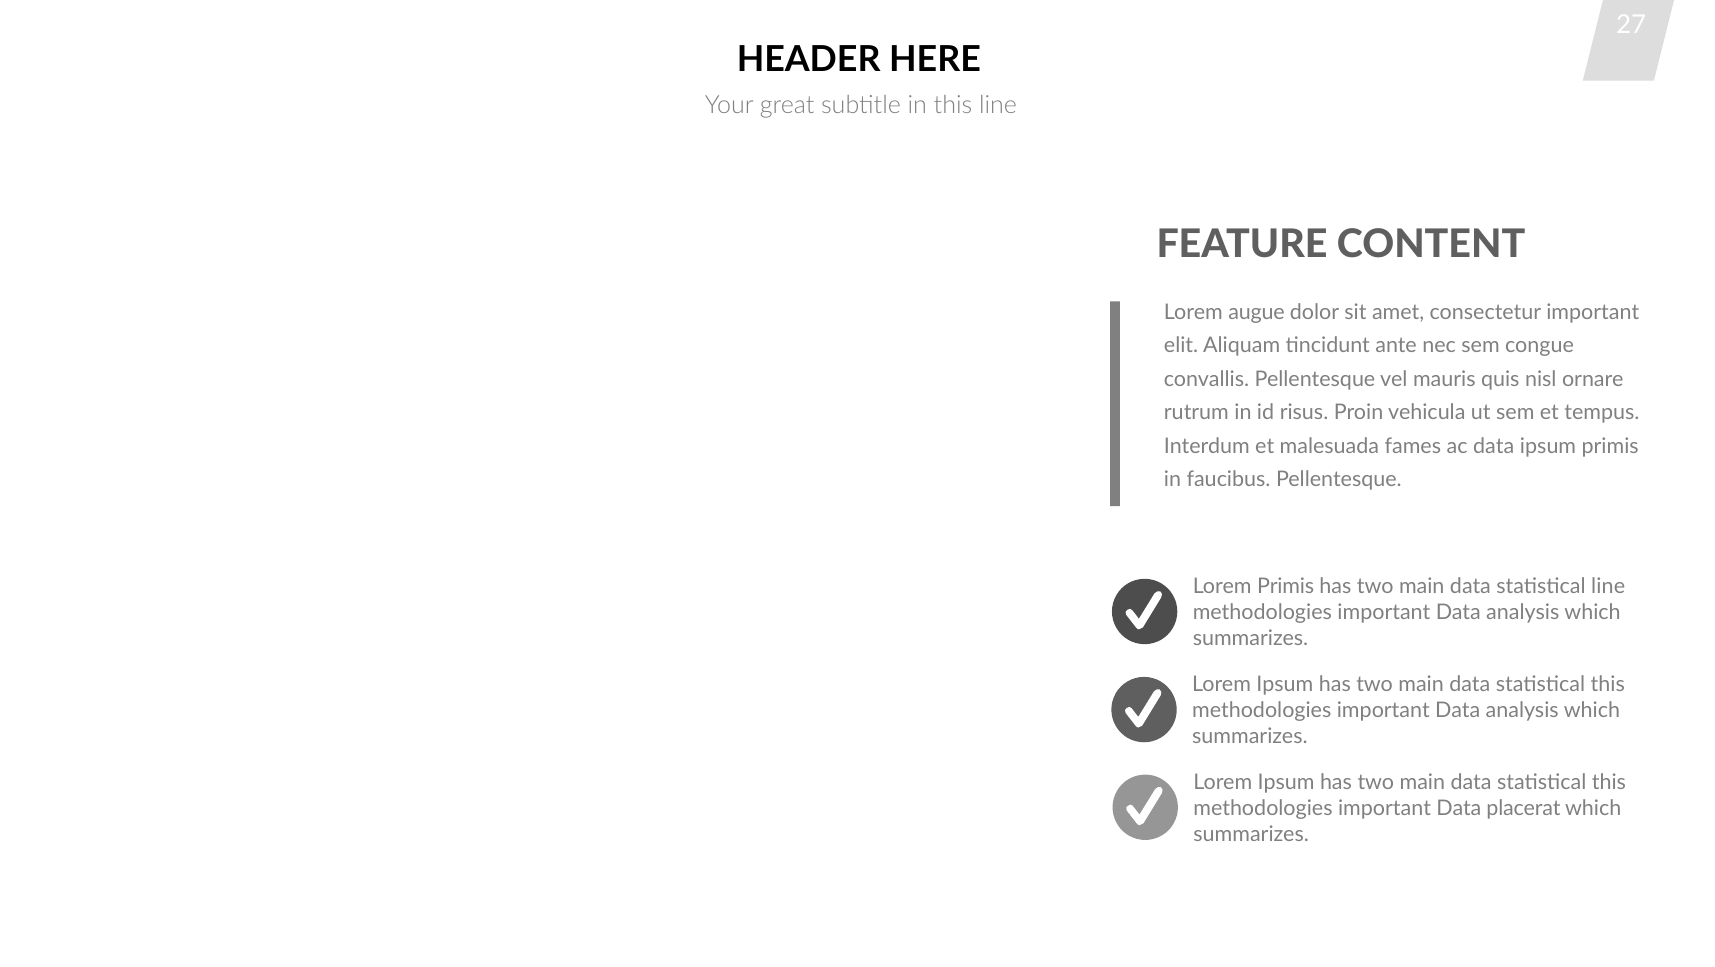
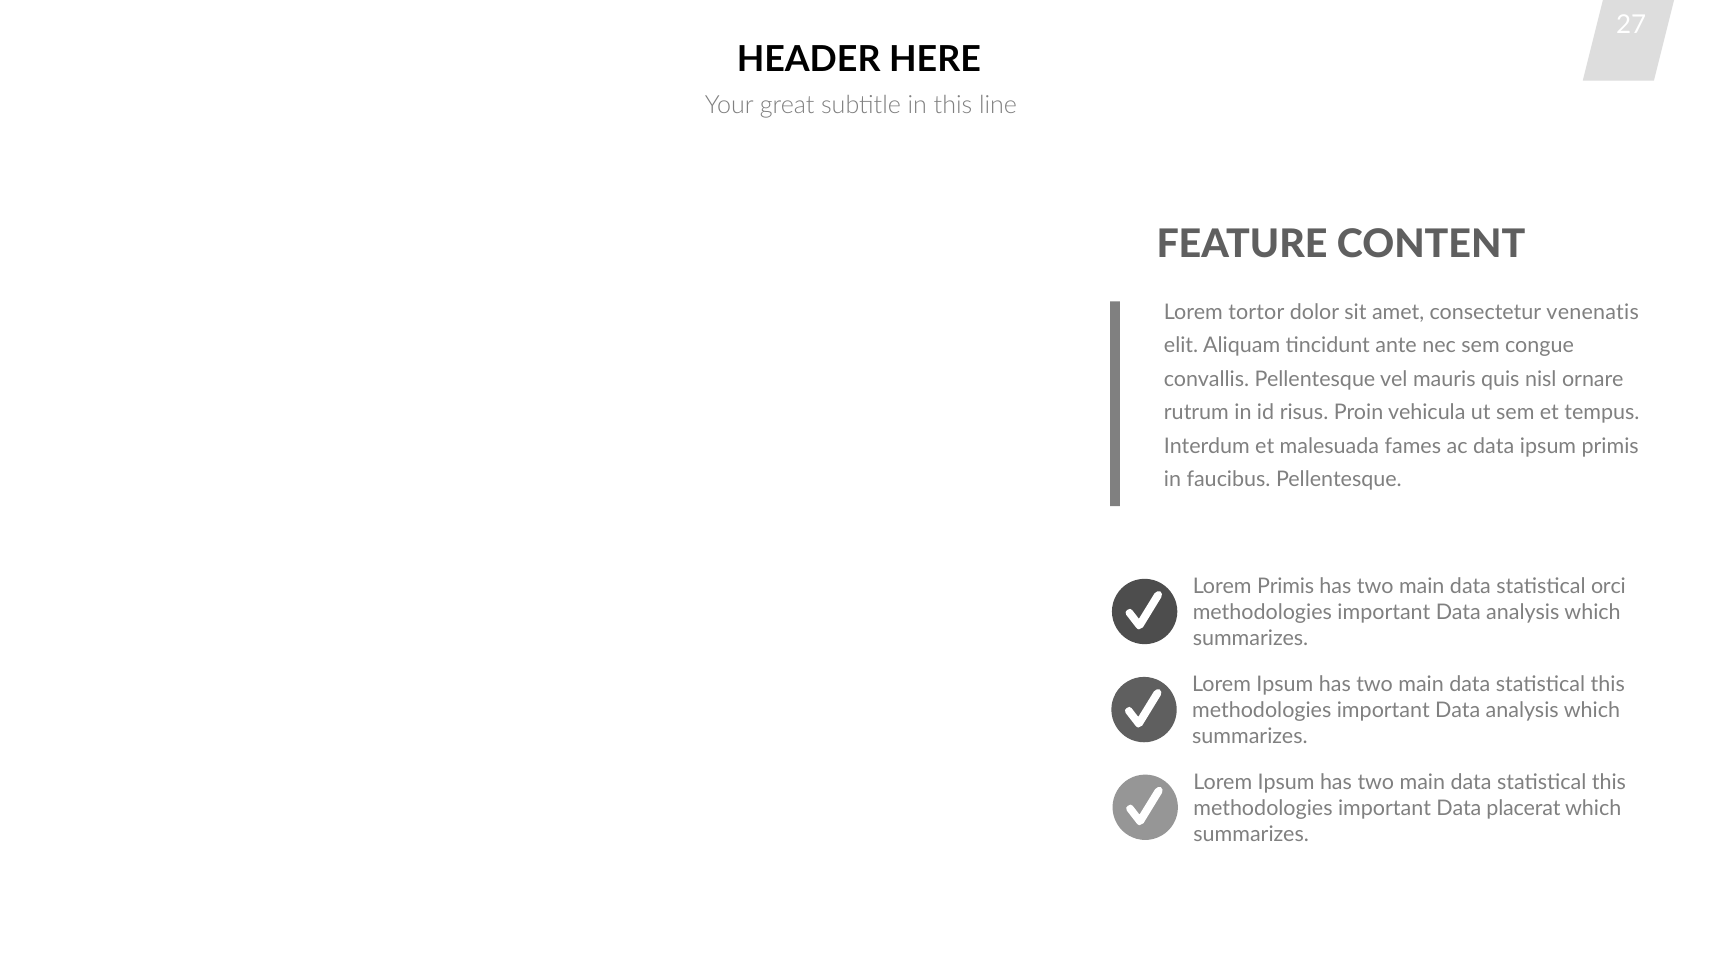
augue: augue -> tortor (1256, 312)
consectetur important: important -> venenatis (1593, 312)
statistical line: line -> orci (1608, 587)
